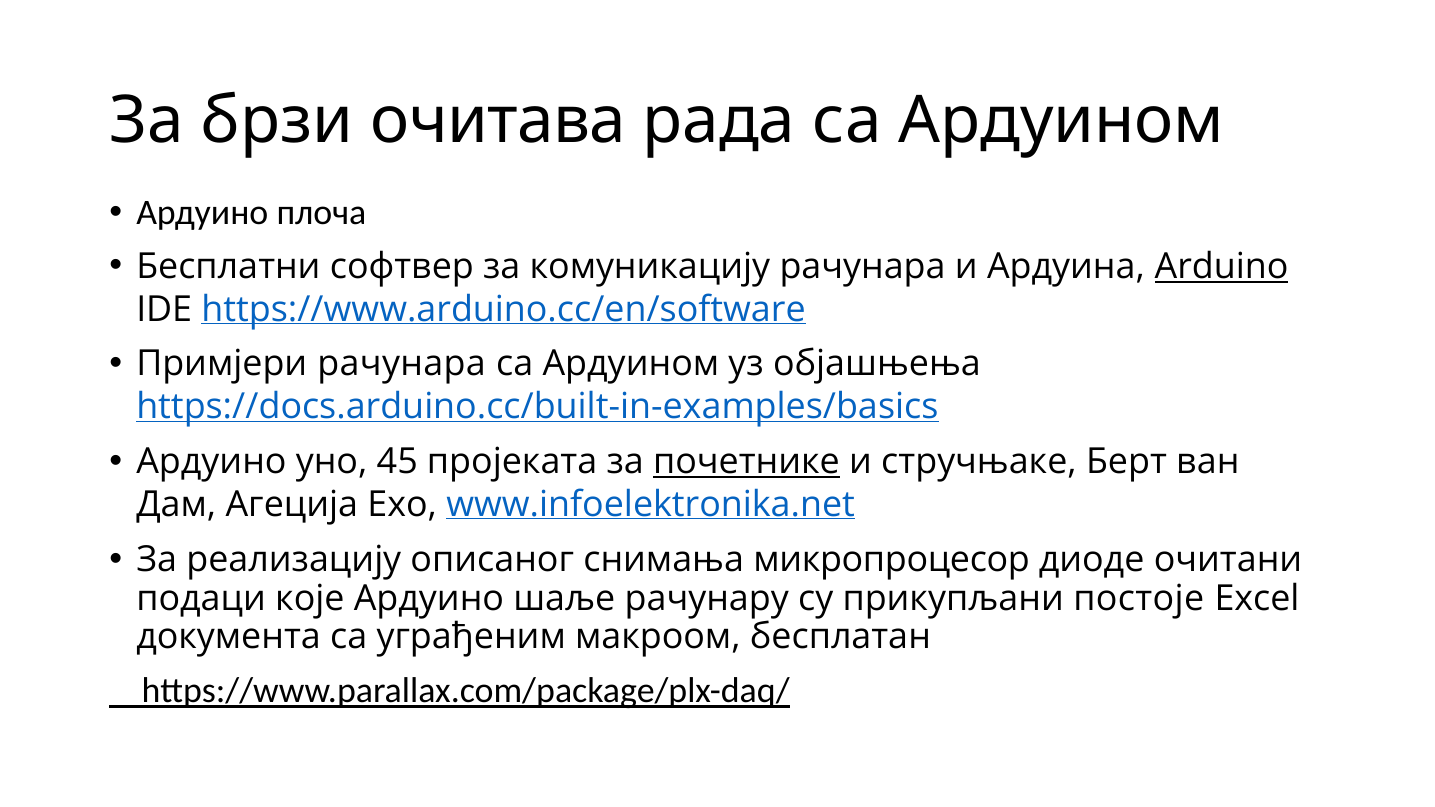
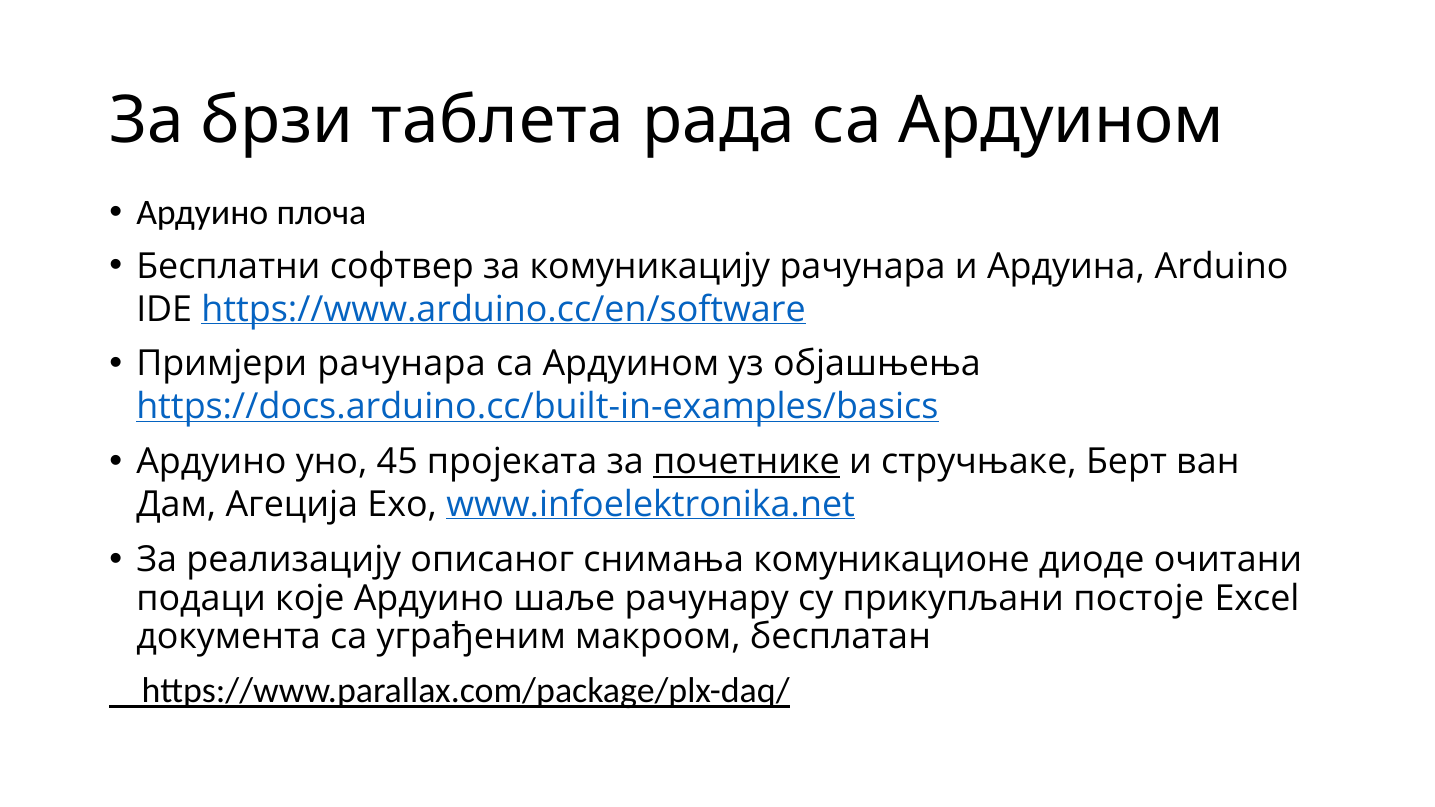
очитава: очитава -> таблета (498, 121)
Arduino underline: present -> none (1222, 266)
микропроцесор: микропроцесор -> комуникационе (892, 560)
